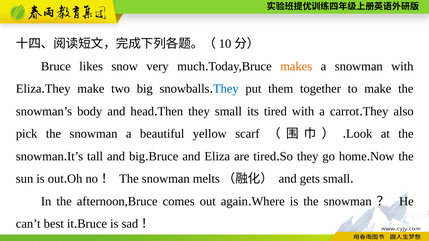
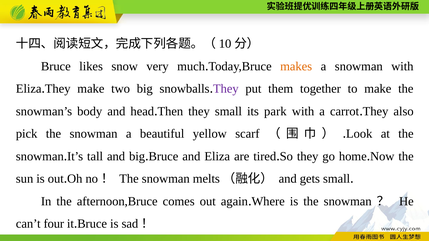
They colour: blue -> purple (226, 89)
its tired: tired -> park (275, 111)
best: best -> four (54, 224)
